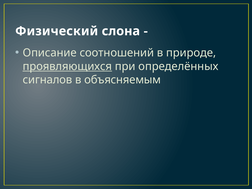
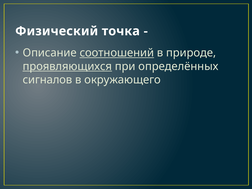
слона: слона -> точка (121, 31)
соотношений underline: none -> present (117, 53)
объясняемым: объясняемым -> окружающего (123, 80)
